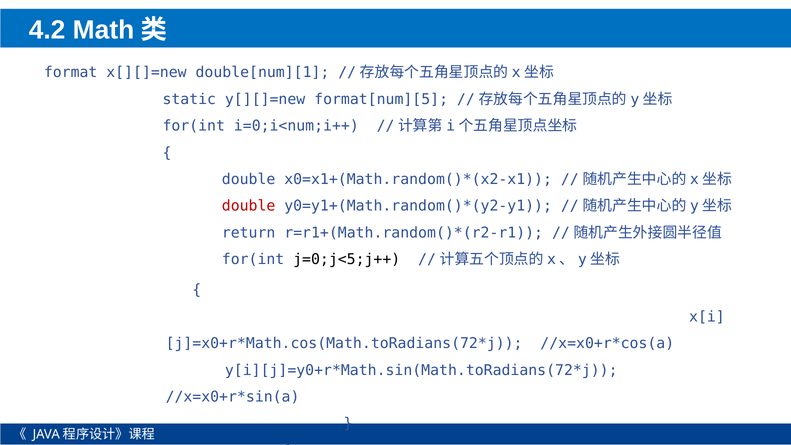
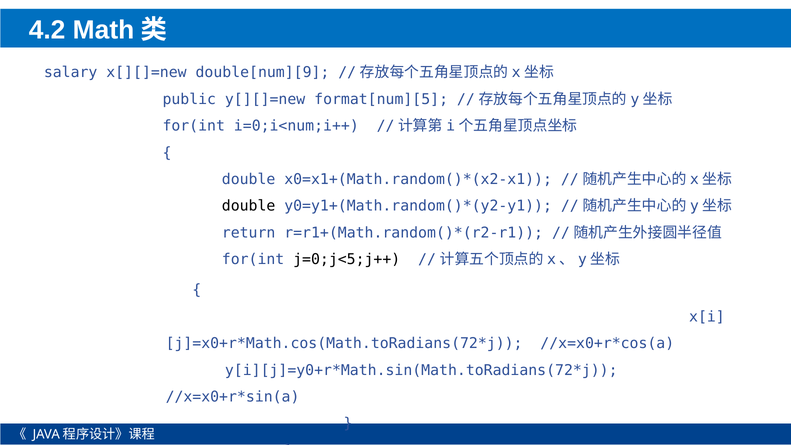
format: format -> salary (71, 73)
double[num][1: double[num][1 -> double[num][9 (262, 73)
static: static -> public (189, 99)
double colour: red -> black (249, 206)
